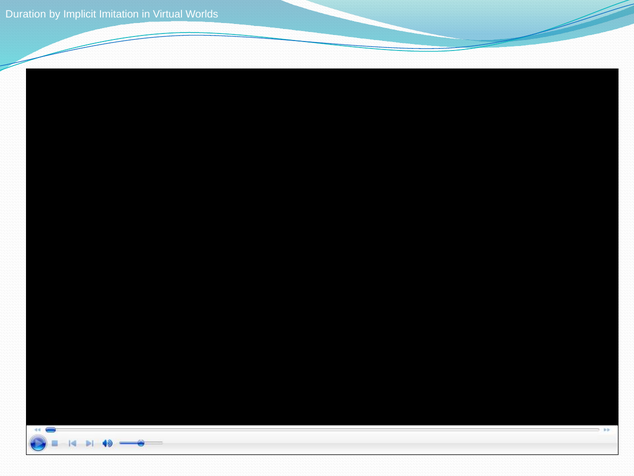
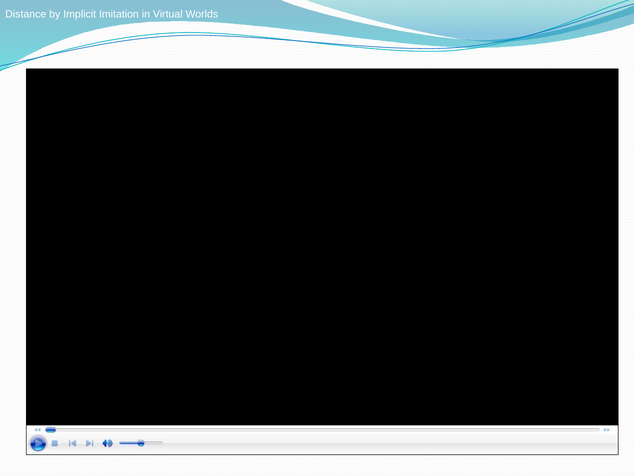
Duration: Duration -> Distance (26, 14)
